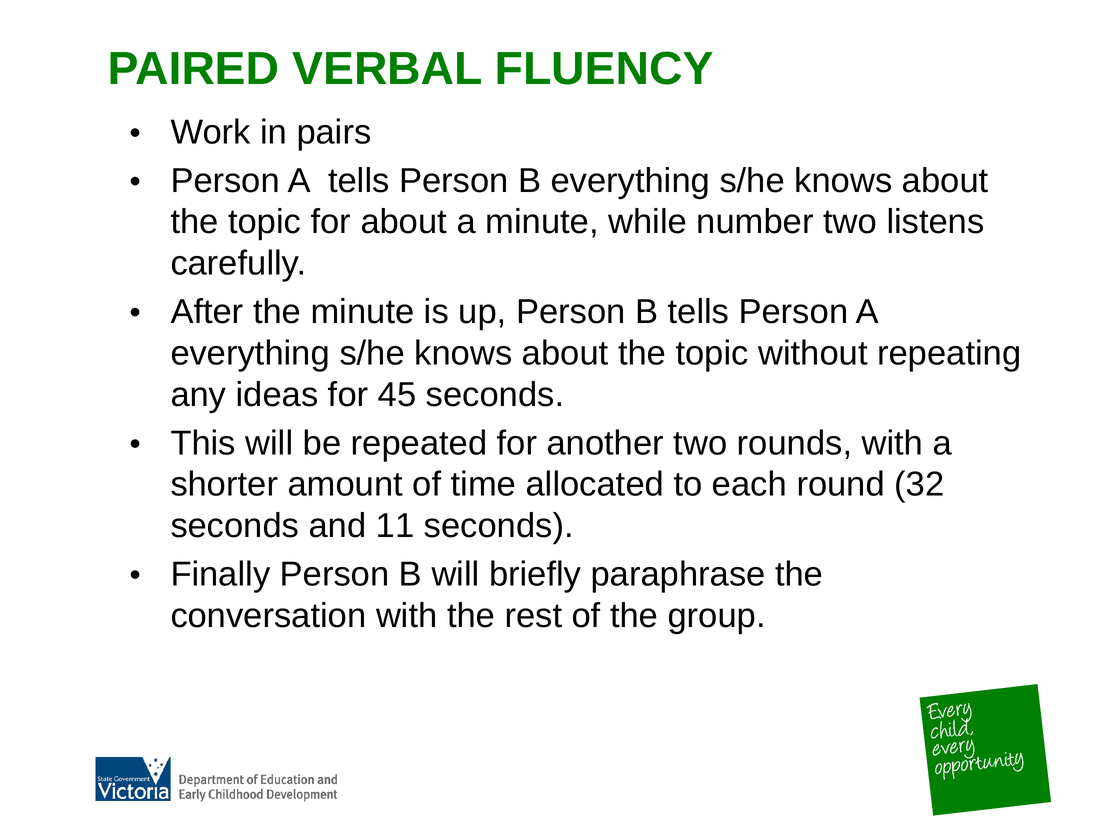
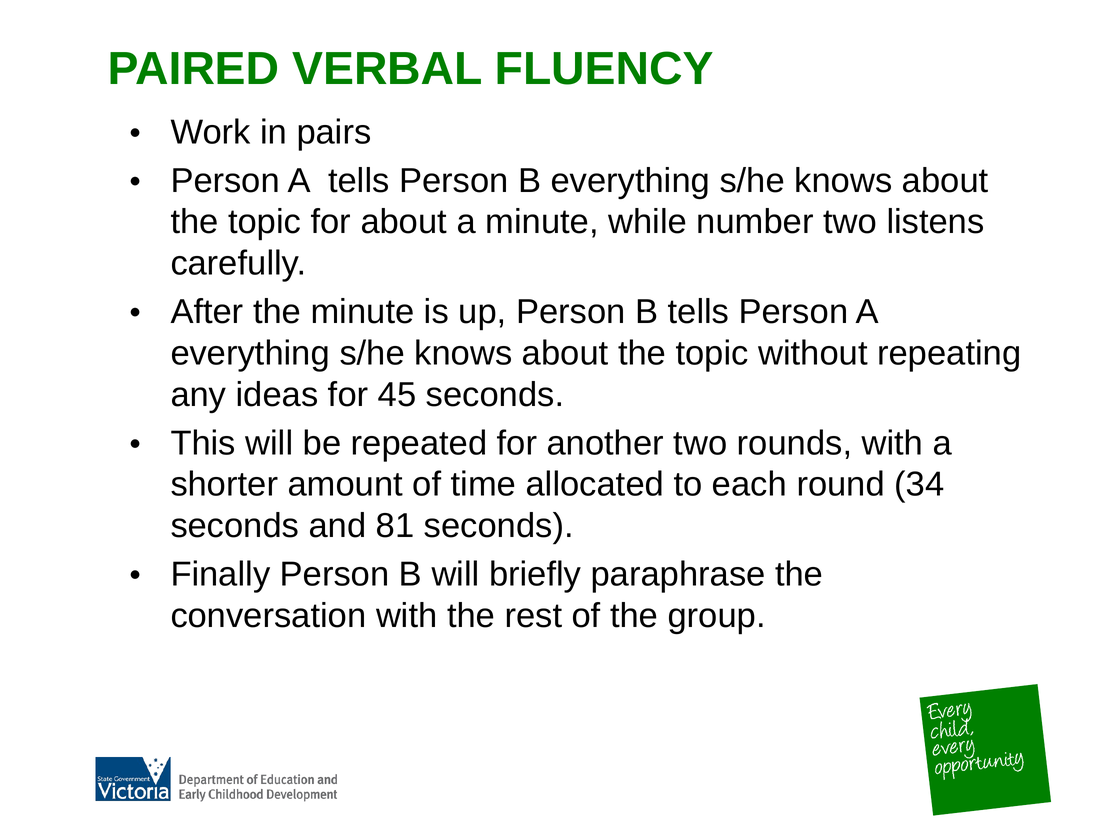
32: 32 -> 34 (919, 485)
11: 11 -> 81 (395, 526)
